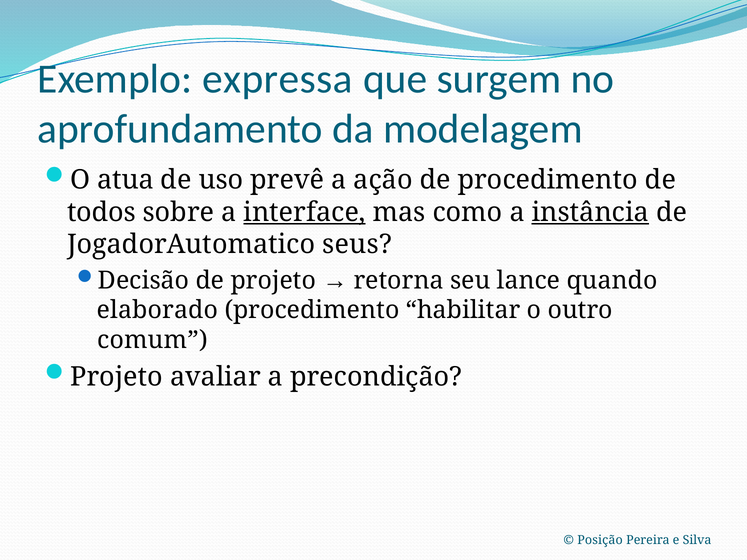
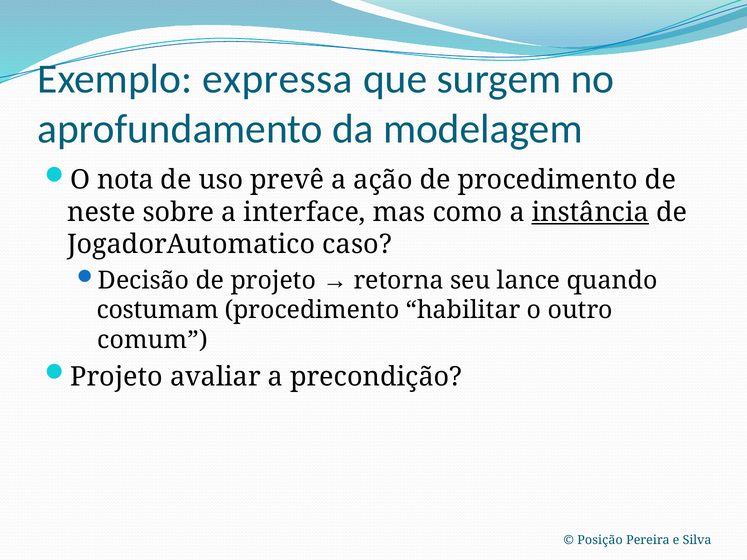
atua: atua -> nota (126, 180)
todos: todos -> neste (101, 212)
interface underline: present -> none (305, 212)
seus: seus -> caso (357, 245)
elaborado: elaborado -> costumam (158, 310)
